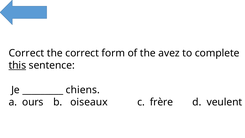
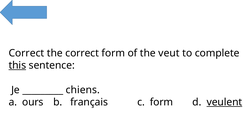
avez: avez -> veut (169, 53)
oiseaux: oiseaux -> français (89, 102)
c frère: frère -> form (162, 102)
veulent underline: none -> present (224, 102)
